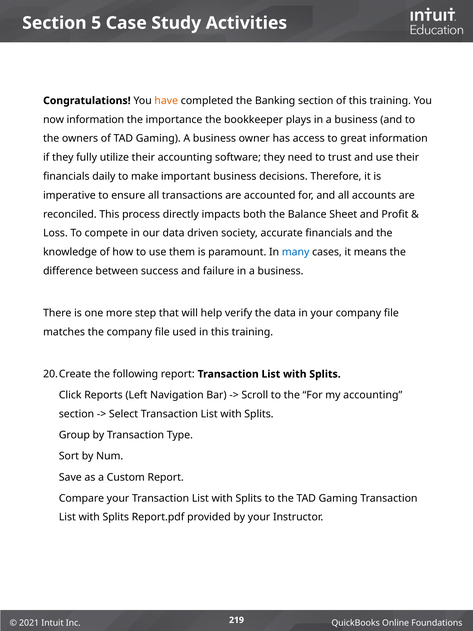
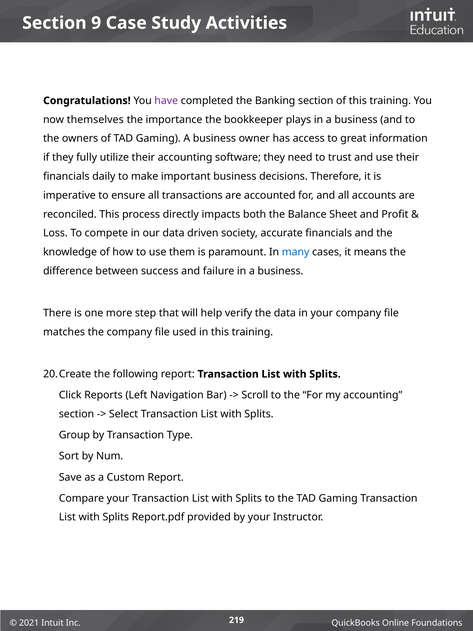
5: 5 -> 9 (96, 23)
have colour: orange -> purple (166, 101)
now information: information -> themselves (95, 120)
